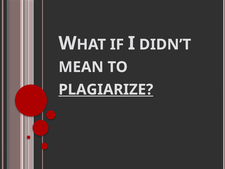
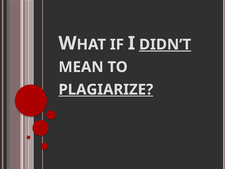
DIDN’T underline: none -> present (165, 44)
